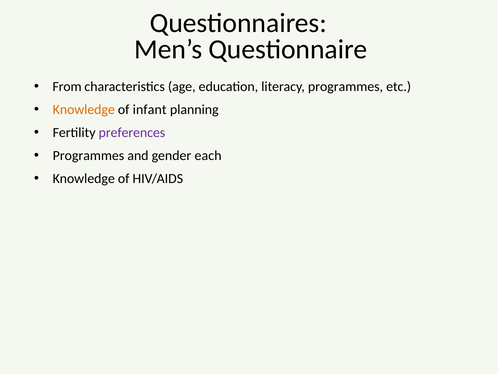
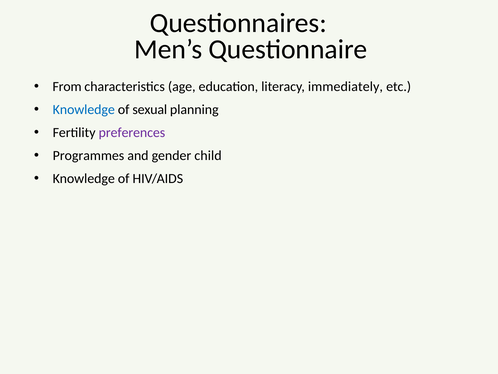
literacy programmes: programmes -> immediately (345, 87)
Knowledge colour: orange -> blue (84, 110)
infant: infant -> sexual (150, 110)
each: each -> child (208, 155)
